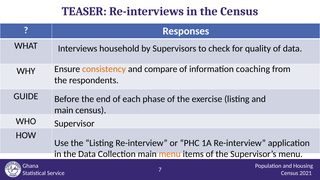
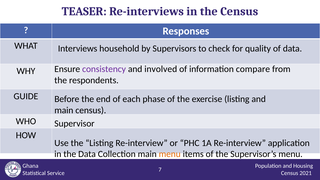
consistency colour: orange -> purple (104, 69)
compare: compare -> involved (161, 69)
coaching: coaching -> compare (253, 69)
